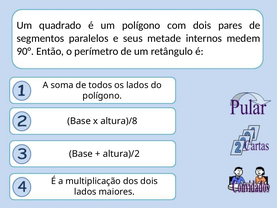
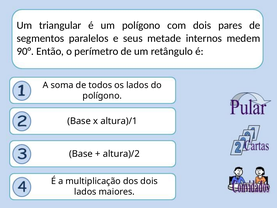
quadrado: quadrado -> triangular (60, 25)
altura)/8: altura)/8 -> altura)/1 (119, 121)
